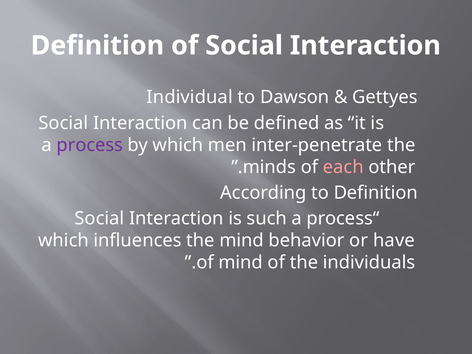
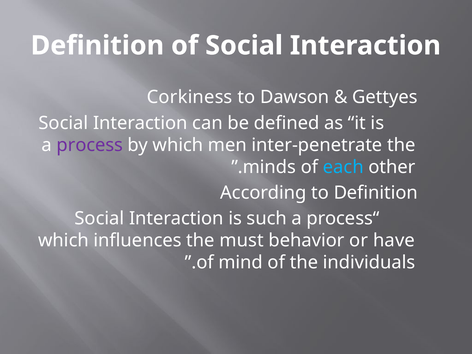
Individual: Individual -> Corkiness (190, 97)
each colour: pink -> light blue (343, 167)
the mind: mind -> must (242, 240)
